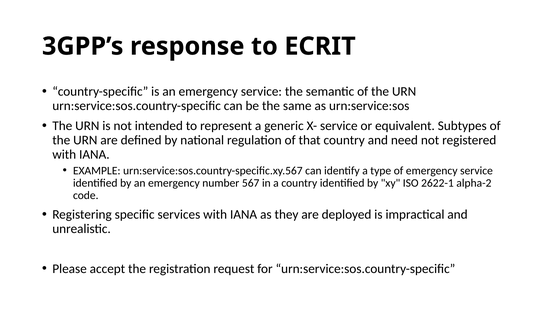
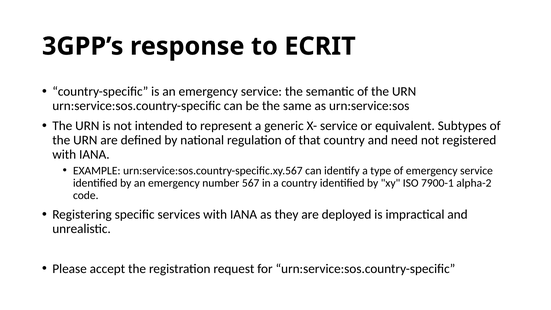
2622-1: 2622-1 -> 7900-1 (437, 183)
